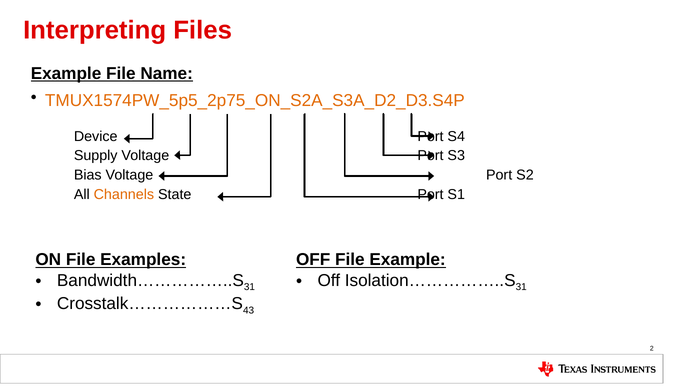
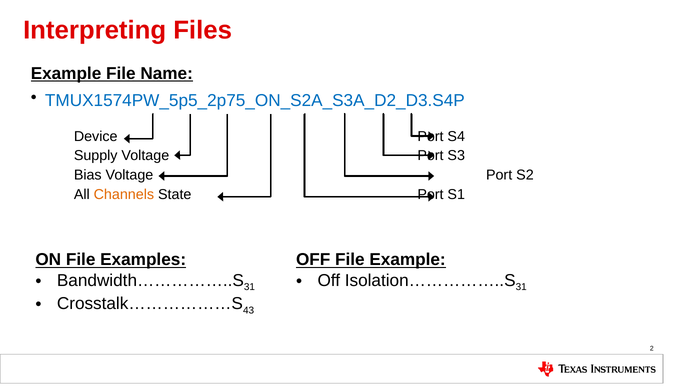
TMUX1574PW_5p5_2p75_ON_S2A_S3A_D2_D3.S4P colour: orange -> blue (255, 100)
